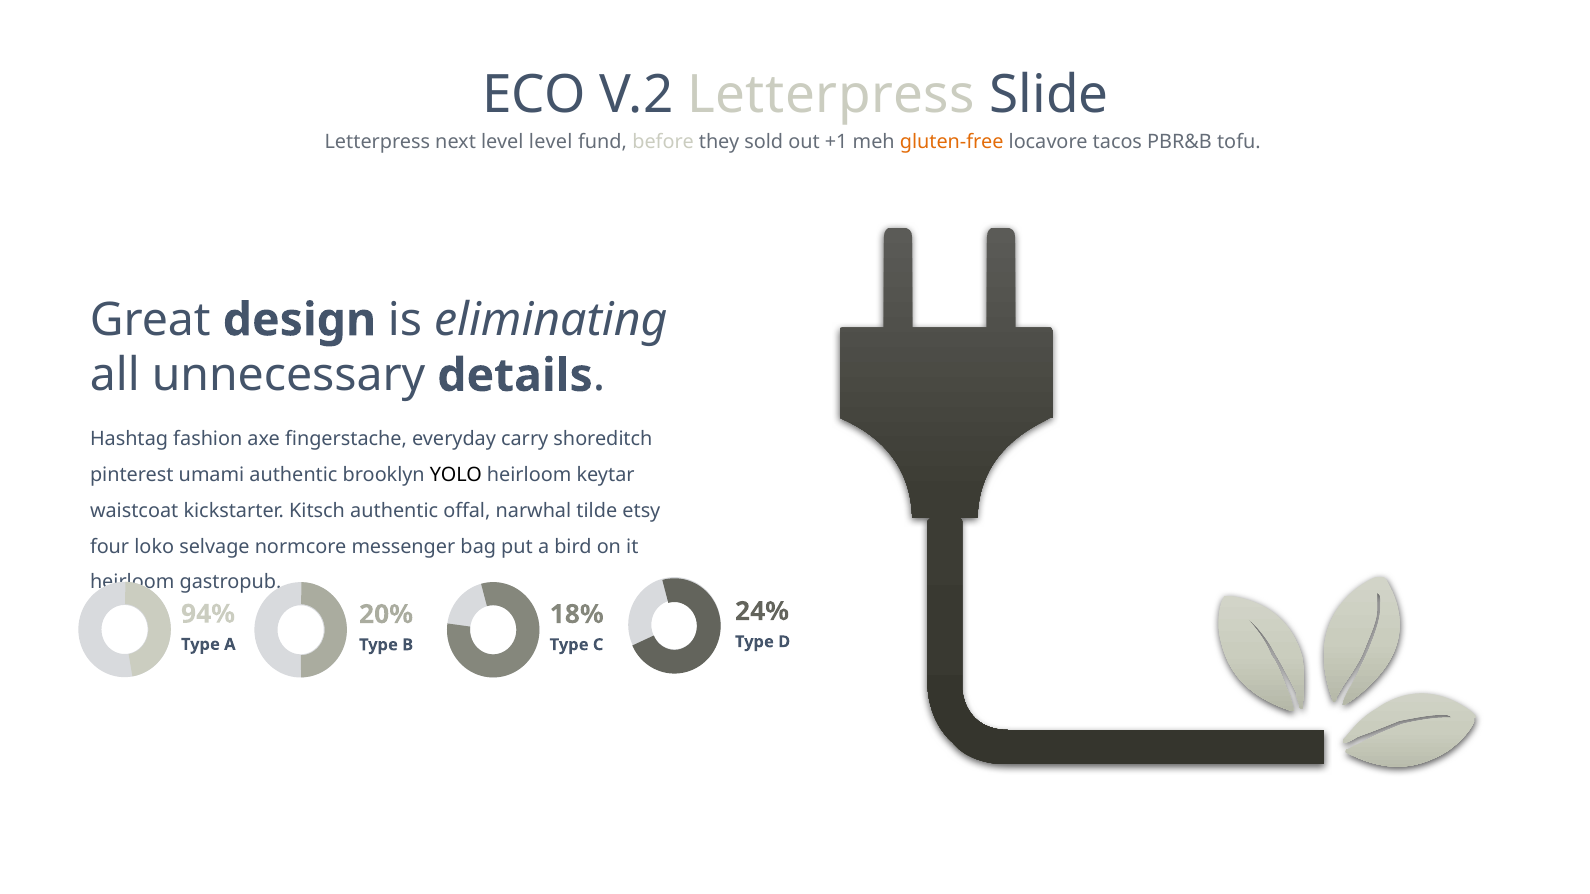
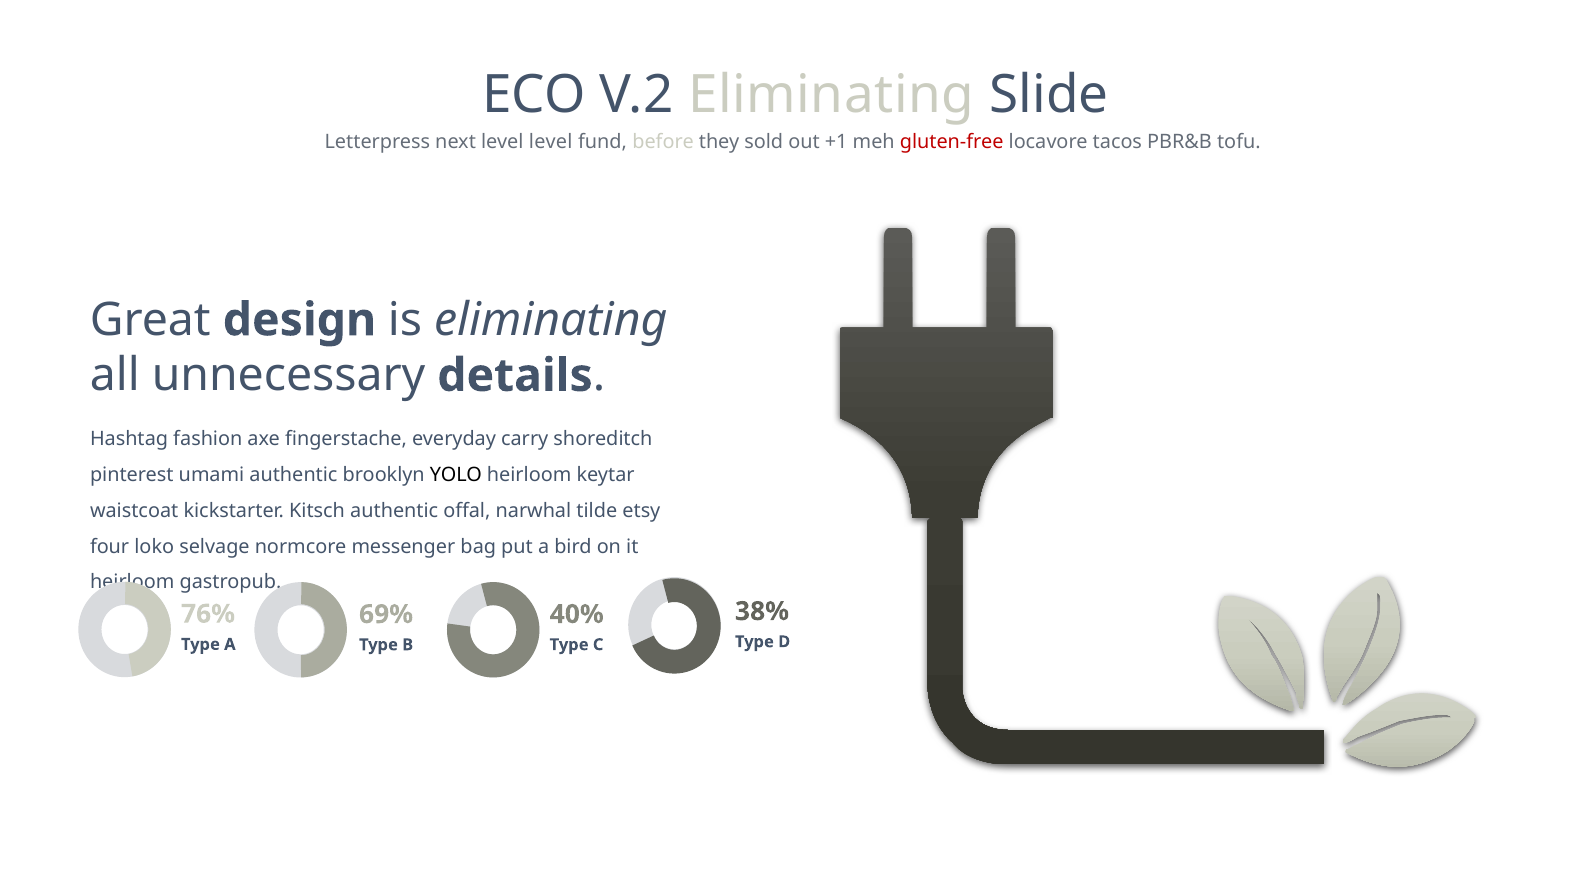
V.2 Letterpress: Letterpress -> Eliminating (831, 95)
gluten-free colour: orange -> red (952, 142)
24%: 24% -> 38% (762, 612)
94%: 94% -> 76% (208, 614)
20%: 20% -> 69% (386, 615)
18%: 18% -> 40% (577, 615)
